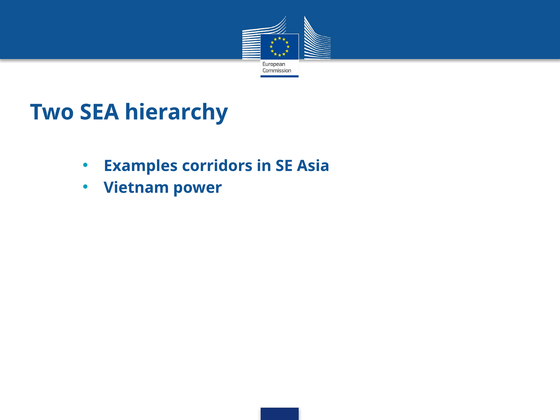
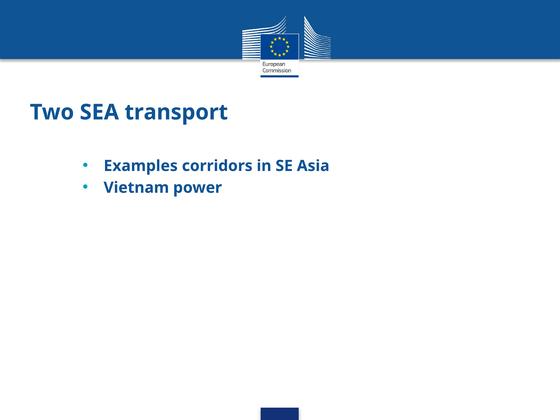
hierarchy: hierarchy -> transport (176, 112)
